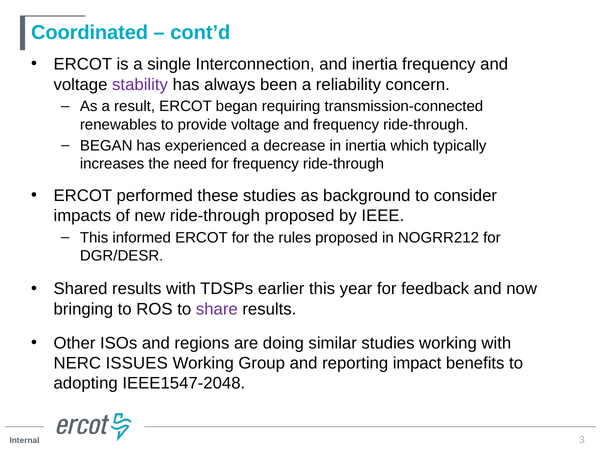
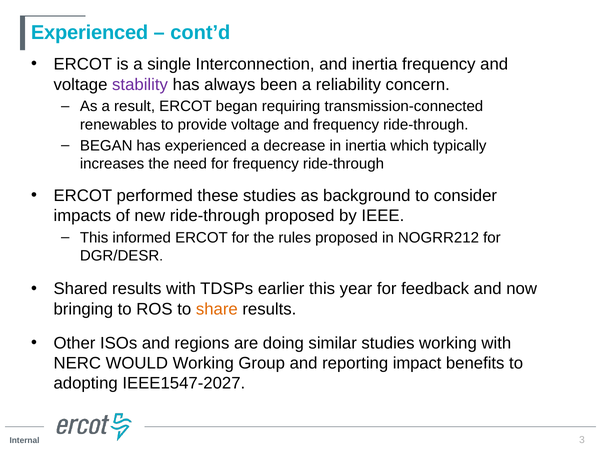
Coordinated: Coordinated -> Experienced (90, 32)
share colour: purple -> orange (217, 309)
ISSUES: ISSUES -> WOULD (137, 363)
IEEE1547-2048: IEEE1547-2048 -> IEEE1547-2027 (184, 383)
